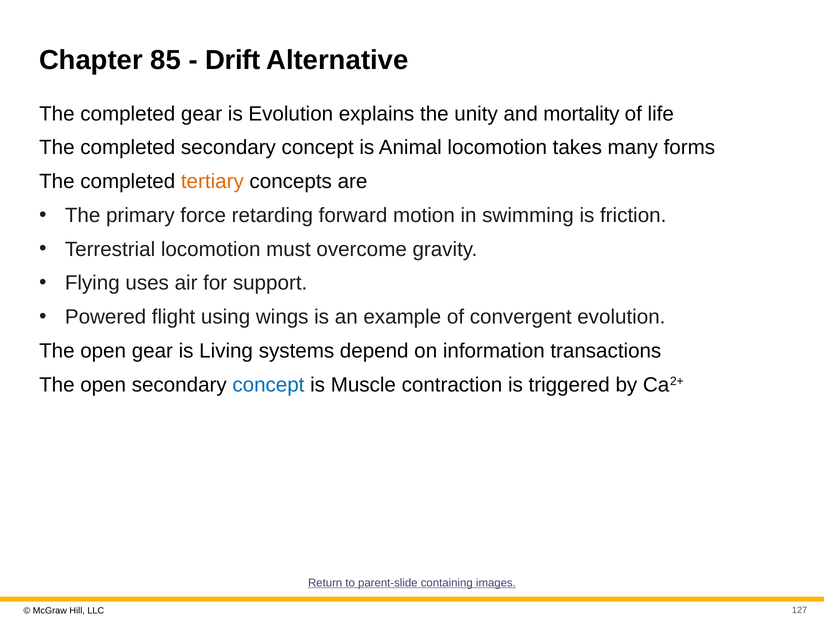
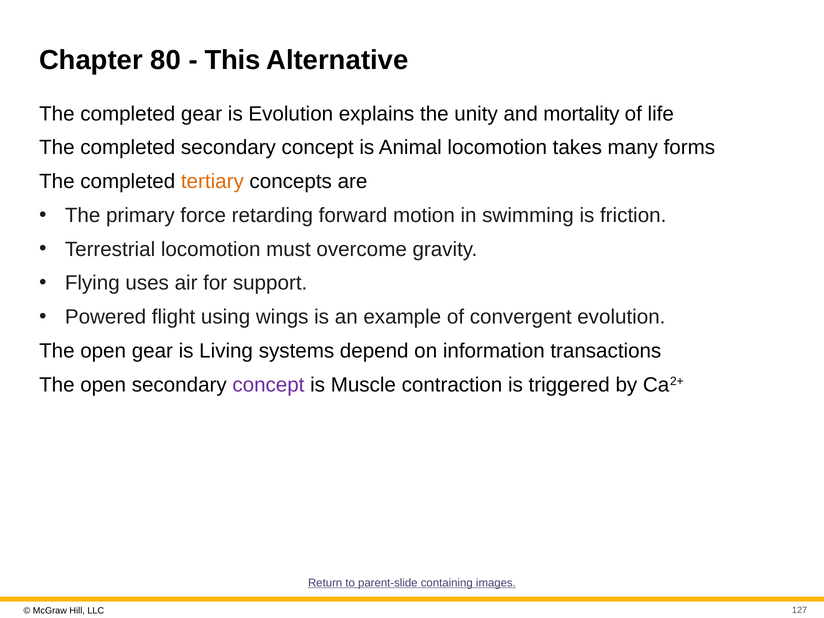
85: 85 -> 80 (166, 60)
Drift: Drift -> This (233, 60)
concept colour: blue -> purple (268, 385)
